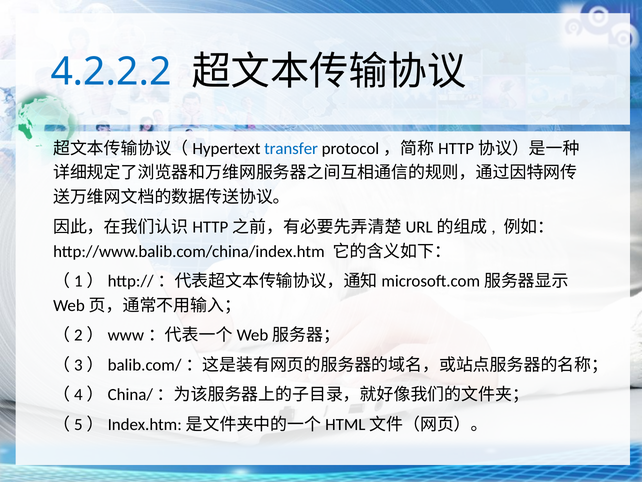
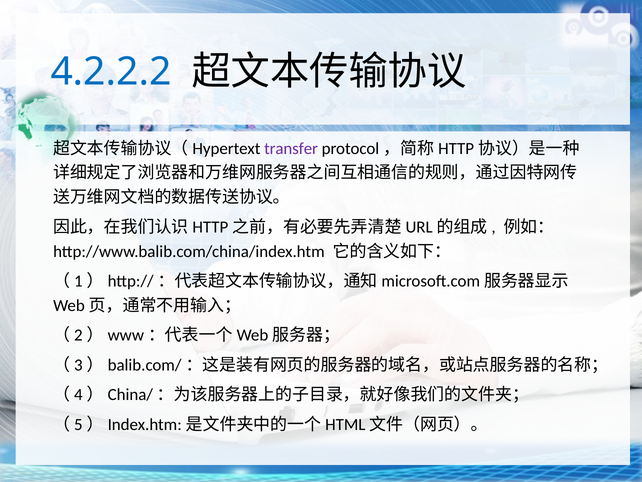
transfer colour: blue -> purple (291, 148)
